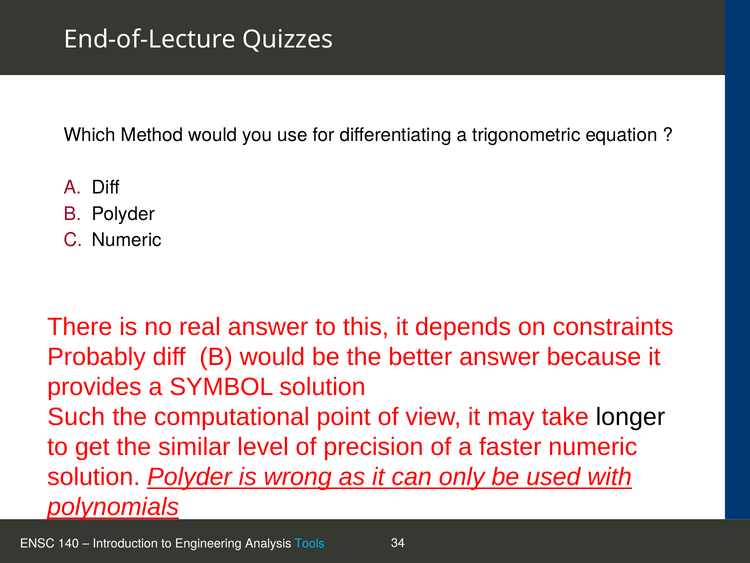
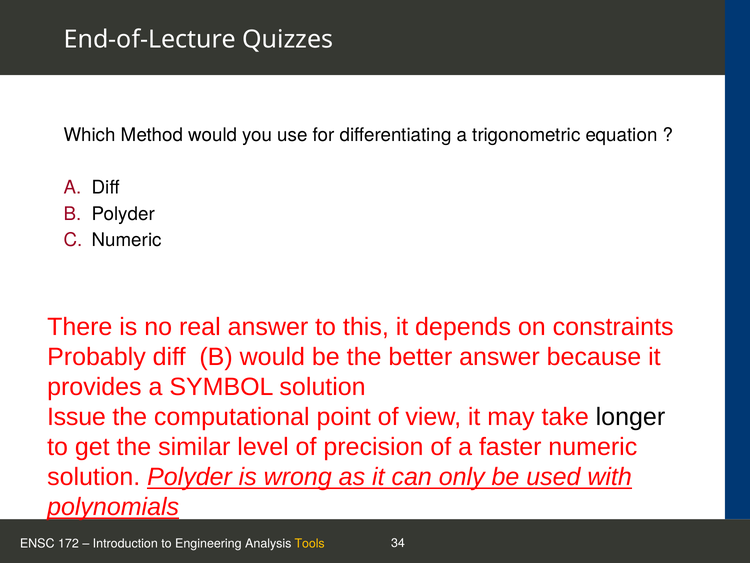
Such: Such -> Issue (76, 417)
140: 140 -> 172 (68, 543)
Tools colour: light blue -> yellow (310, 543)
